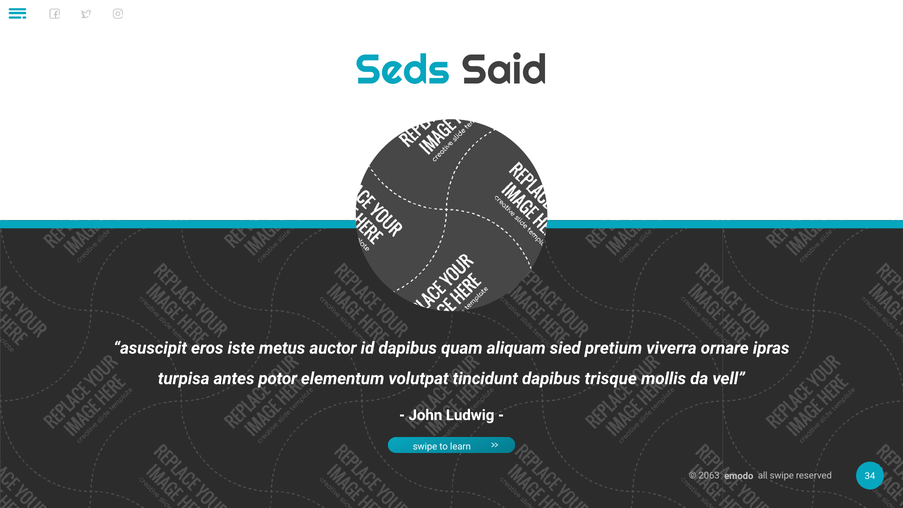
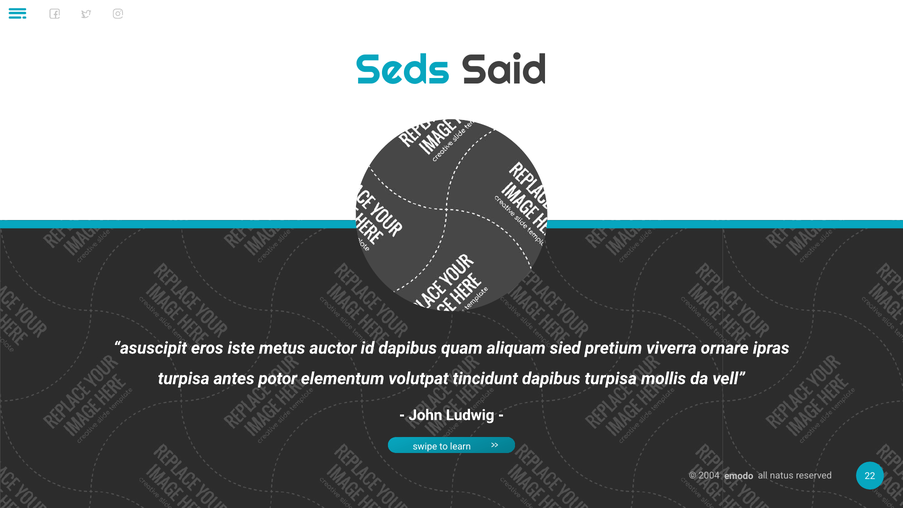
dapibus trisque: trisque -> turpisa (611, 378)
2063: 2063 -> 2004 (709, 476)
all swipe: swipe -> natus (782, 476)
34: 34 -> 22 (870, 476)
